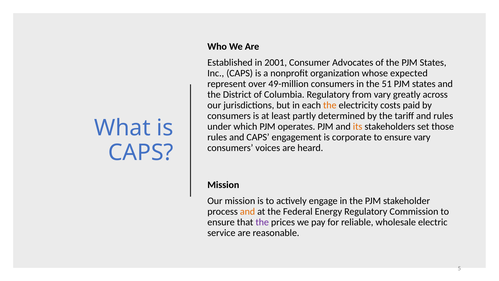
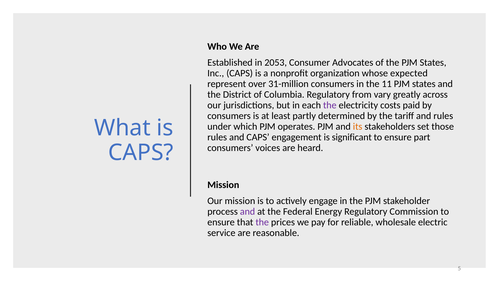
2001: 2001 -> 2053 (276, 62)
49-million: 49-million -> 31-million (288, 84)
51: 51 -> 11 (387, 84)
the colour: orange -> purple (330, 105)
corporate: corporate -> significant (352, 137)
ensure vary: vary -> part (422, 137)
and colour: orange -> purple (248, 211)
